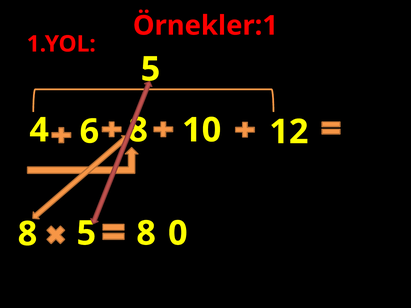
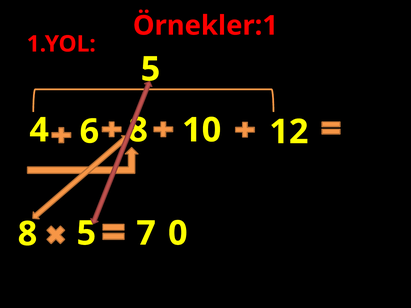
5 8: 8 -> 7 (146, 234)
